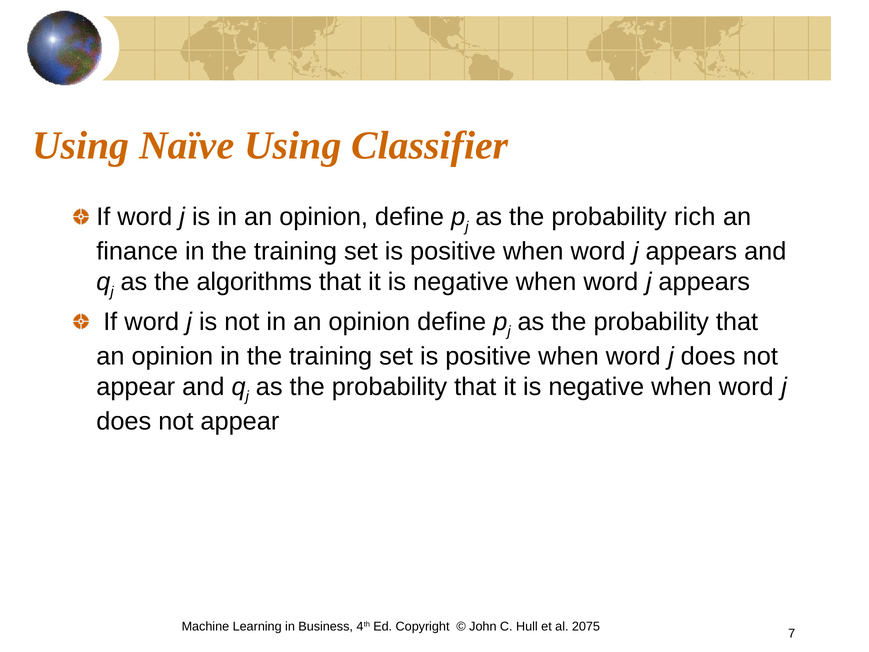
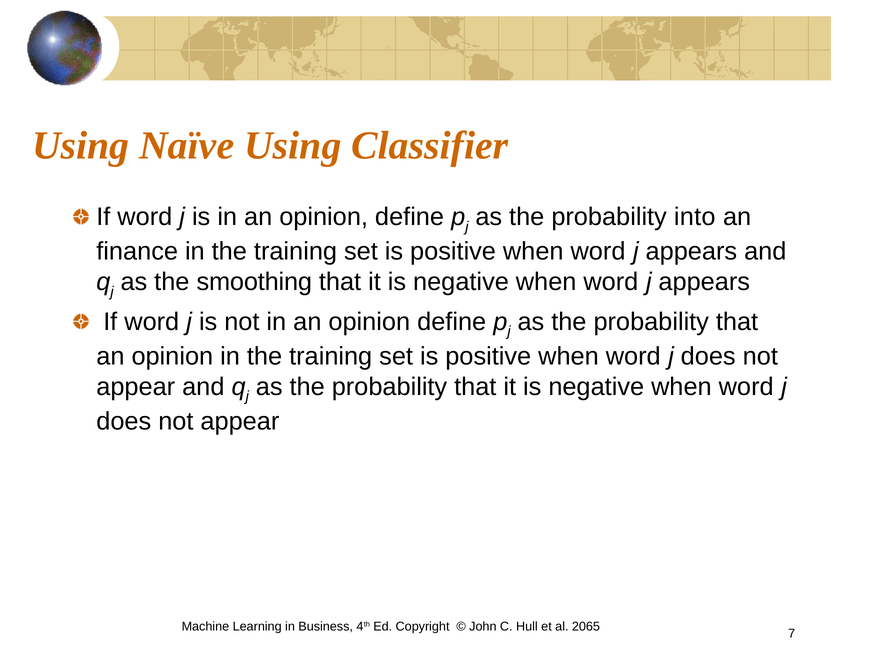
rich: rich -> into (695, 217)
algorithms: algorithms -> smoothing (254, 282)
2075: 2075 -> 2065 (586, 626)
